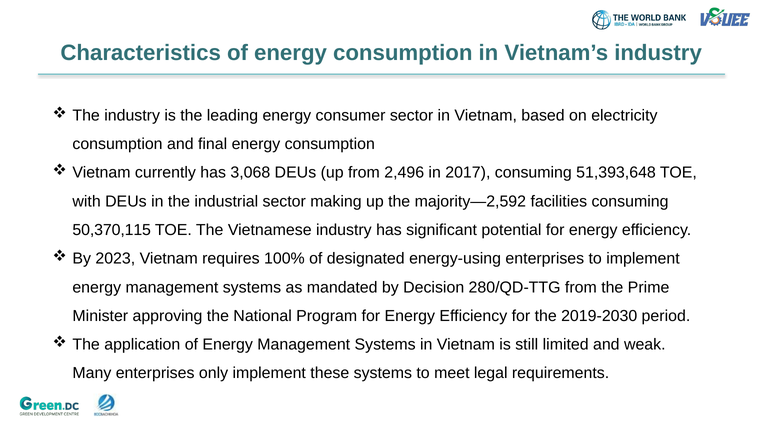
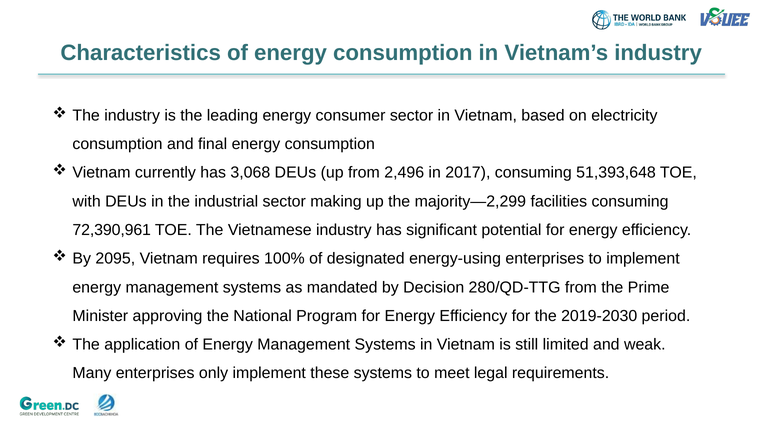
majority—2,592: majority—2,592 -> majority—2,299 (470, 201)
50,370,115: 50,370,115 -> 72,390,961 (112, 230)
2023: 2023 -> 2095 (115, 259)
